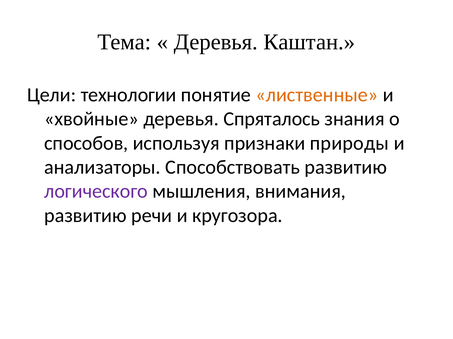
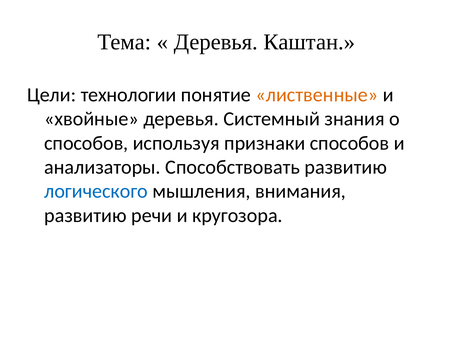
Спряталось: Спряталось -> Системный (272, 119)
признаки природы: природы -> способов (349, 143)
логического colour: purple -> blue (96, 192)
